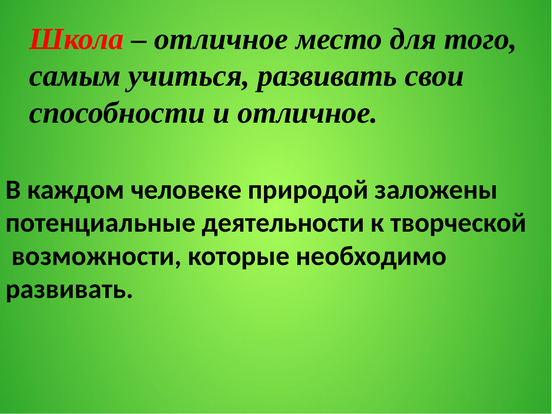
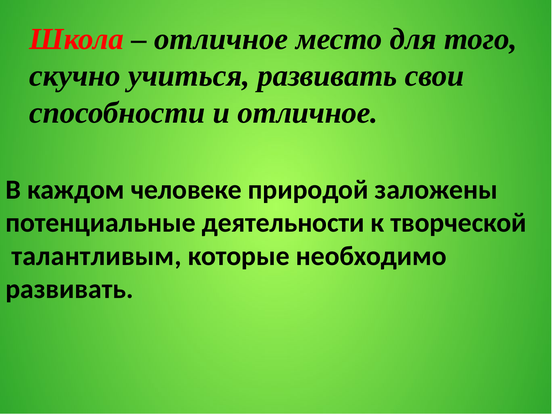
самым: самым -> скучно (75, 76)
возможности: возможности -> талантливым (97, 256)
